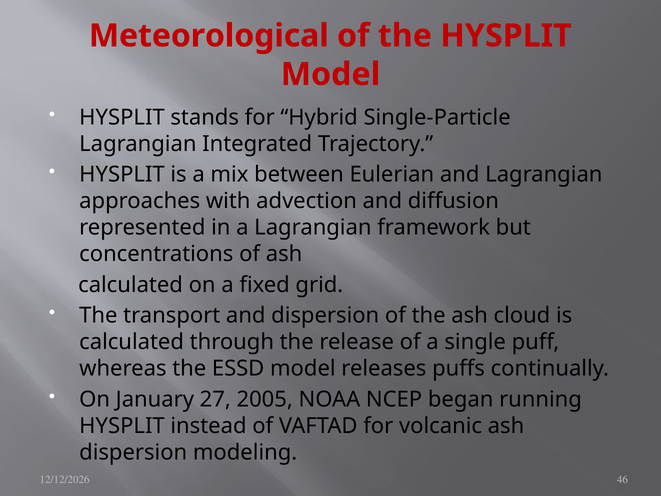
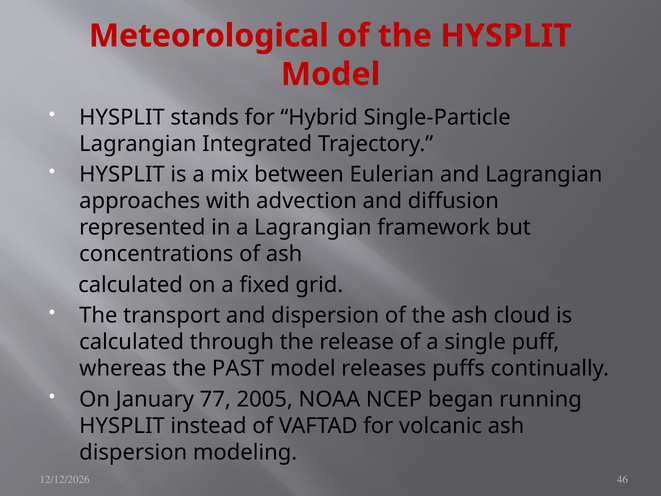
ESSD: ESSD -> PAST (238, 368)
27: 27 -> 77 (215, 399)
